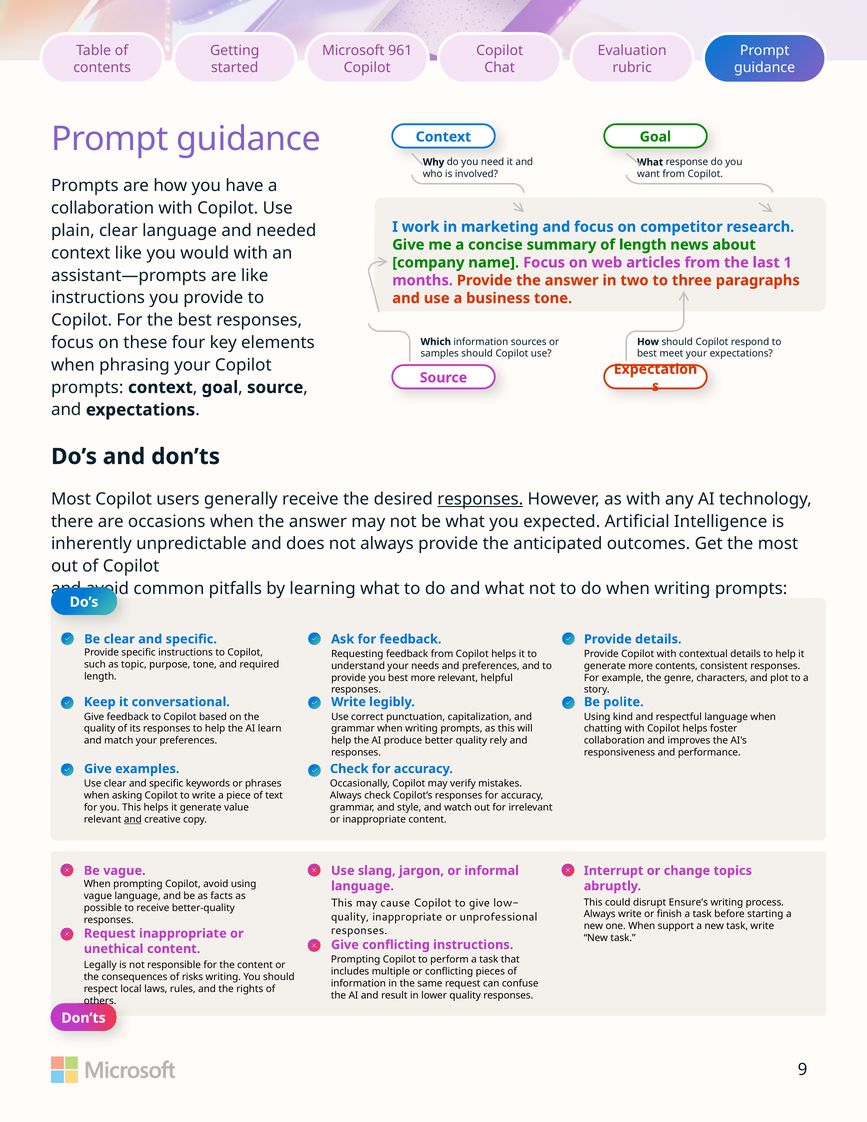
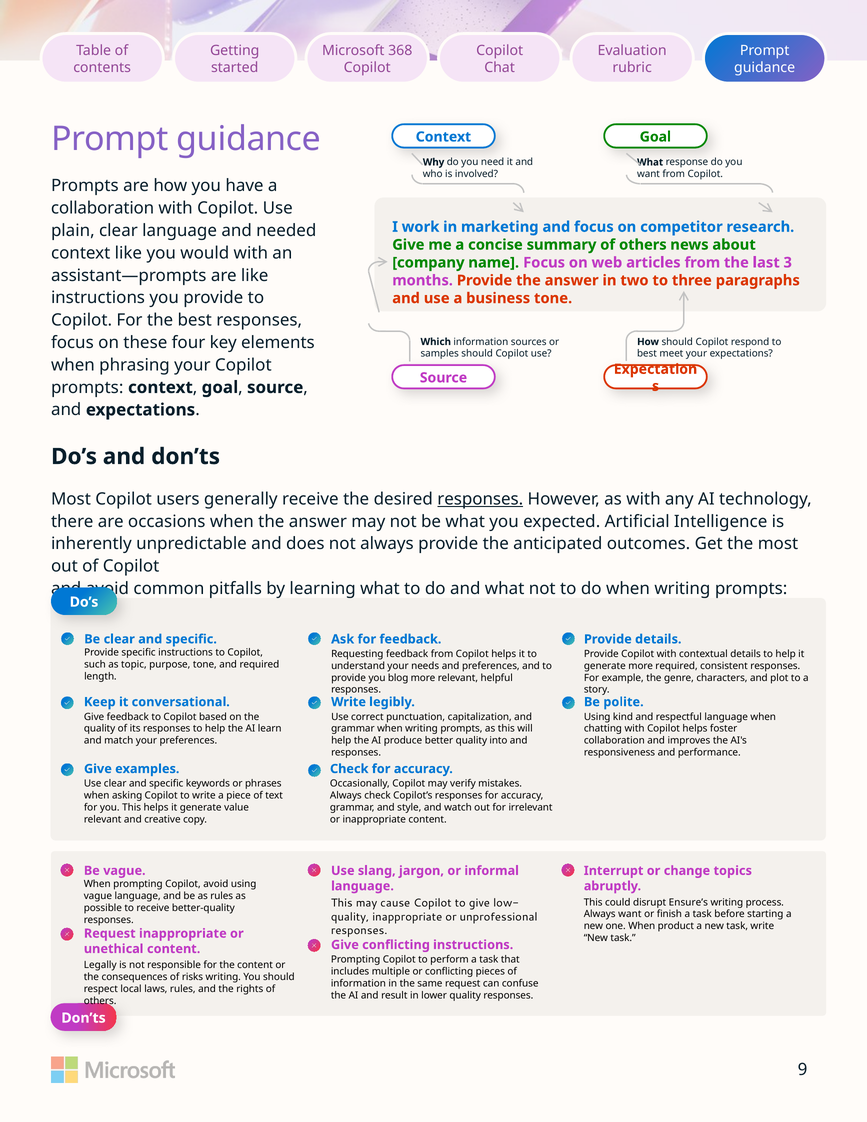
961: 961 -> 368 (400, 51)
summary of length: length -> others (643, 245)
1: 1 -> 3 (788, 263)
more contents: contents -> required (677, 666)
you best: best -> blog (398, 678)
rely: rely -> into (498, 741)
and underline: present -> none (133, 819)
as facts: facts -> rules (222, 896)
Always write: write -> want (630, 914)
support: support -> product (676, 926)
